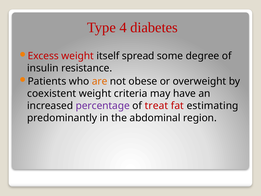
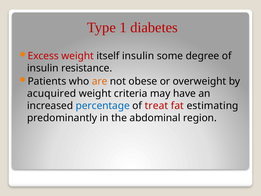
4: 4 -> 1 (123, 27)
itself spread: spread -> insulin (138, 56)
coexistent: coexistent -> acuquired (52, 93)
percentage colour: purple -> blue (103, 106)
